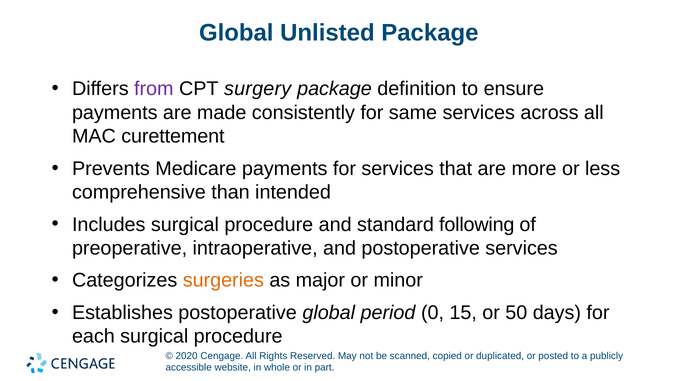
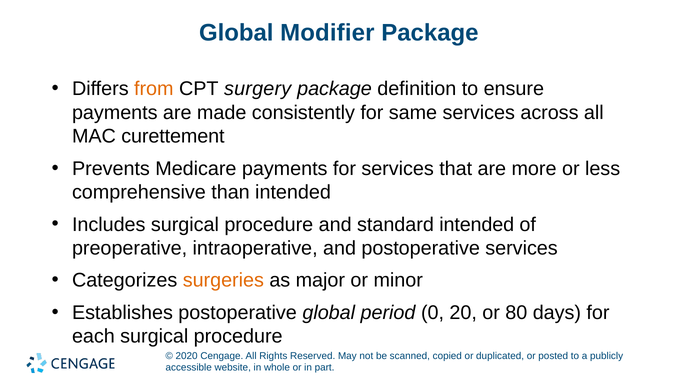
Unlisted: Unlisted -> Modifier (327, 33)
from colour: purple -> orange (154, 89)
standard following: following -> intended (477, 225)
15: 15 -> 20 (463, 313)
50: 50 -> 80 (516, 313)
